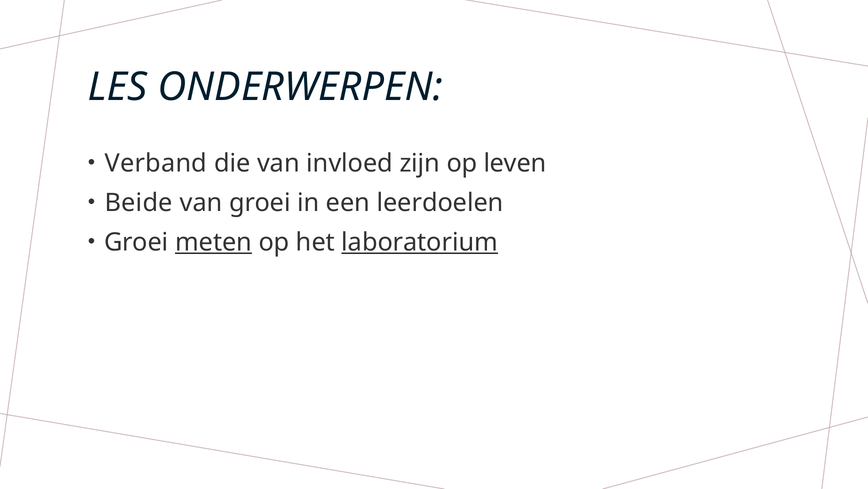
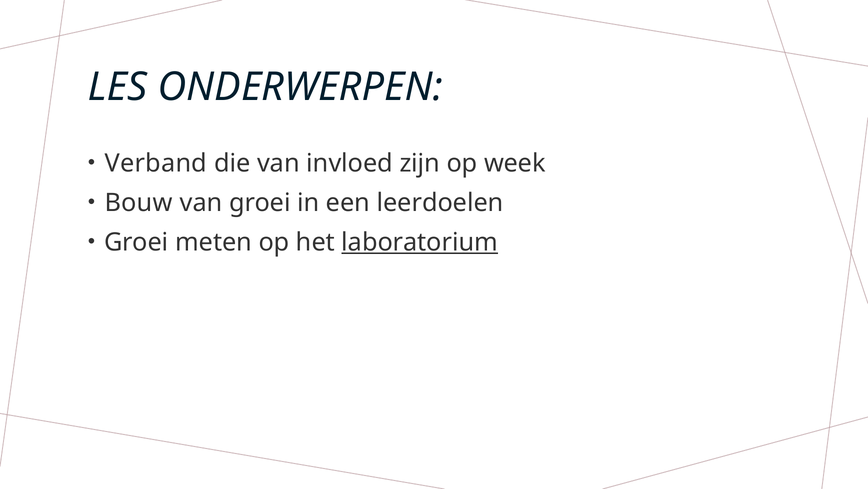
leven: leven -> week (515, 163)
Beide: Beide -> Bouw (139, 203)
meten underline: present -> none (214, 242)
